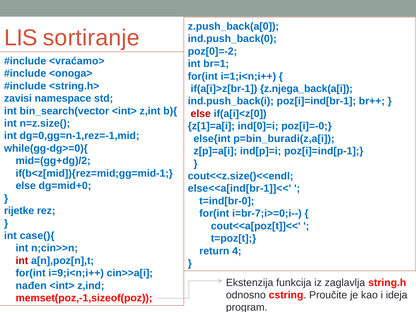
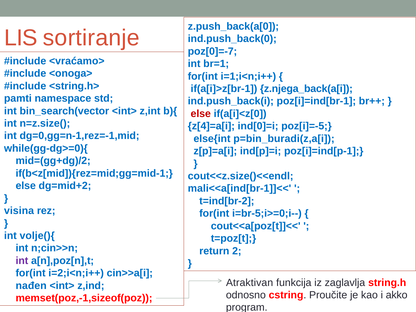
poz[0]=-2: poz[0]=-2 -> poz[0]=-7 (212, 51)
zavisi: zavisi -> pamti (18, 98)
z[1]=a[i: z[1]=a[i -> z[4]=a[i (211, 126)
poz[i]=-0: poz[i]=-0 -> poz[i]=-5 (306, 126)
dg=mid+0: dg=mid+0 -> dg=mid+2 (65, 186)
else<<a[ind[br-1]]<<: else<<a[ind[br-1]]<< -> mali<<a[ind[br-1]]<< (239, 189)
t=ind[br-0: t=ind[br-0 -> t=ind[br-2 (227, 201)
rijetke: rijetke -> visina (19, 211)
i=br-7;i>=0;i--: i=br-7;i>=0;i-- -> i=br-5;i>=0;i-- (267, 214)
case(){: case(){ -> volje(){ (37, 236)
4: 4 -> 2 (237, 251)
int colour: red -> purple (22, 261)
i=9;i<n;i++: i=9;i<n;i++ -> i=2;i<n;i++ (76, 273)
Ekstenzija: Ekstenzija -> Atraktivan (250, 283)
ideja: ideja -> akko (397, 295)
